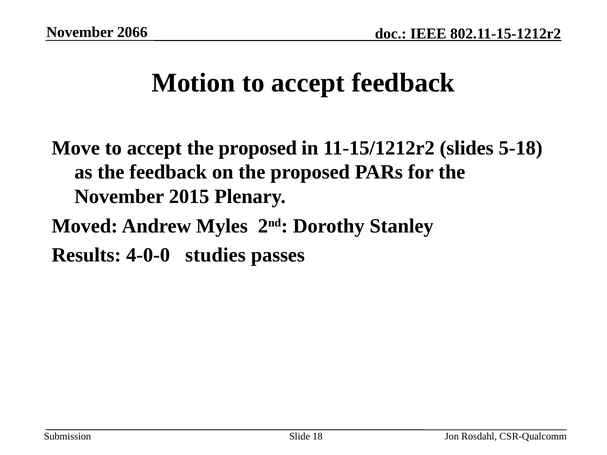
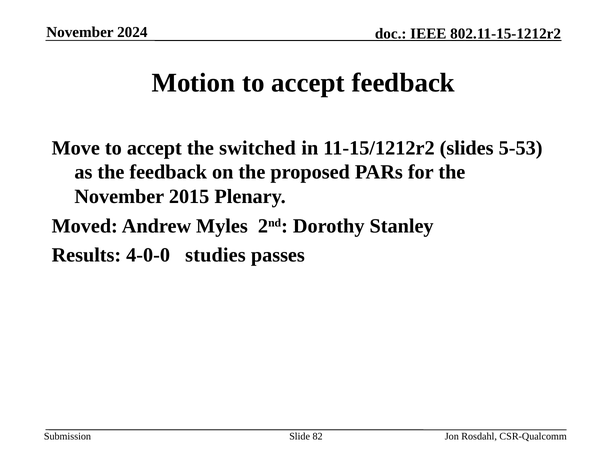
2066: 2066 -> 2024 (132, 32)
accept the proposed: proposed -> switched (258, 148)
5-18: 5-18 -> 5-53 (521, 148)
18: 18 -> 82 (318, 437)
